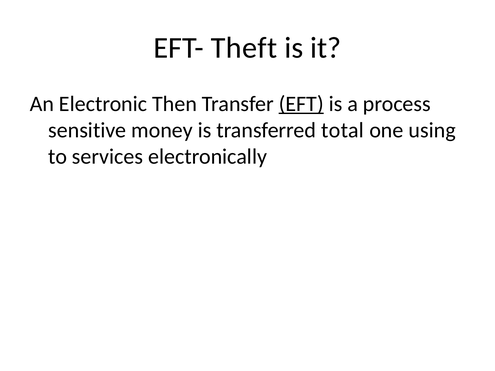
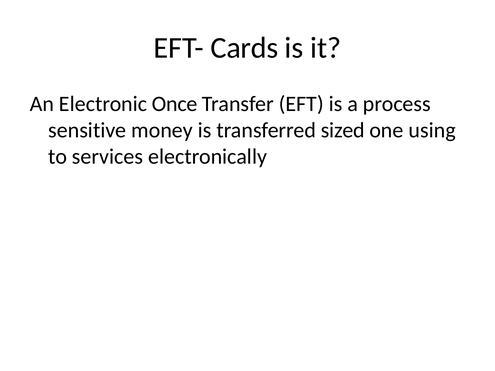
Theft: Theft -> Cards (244, 48)
Then: Then -> Once (175, 104)
EFT underline: present -> none (301, 104)
total: total -> sized (343, 130)
